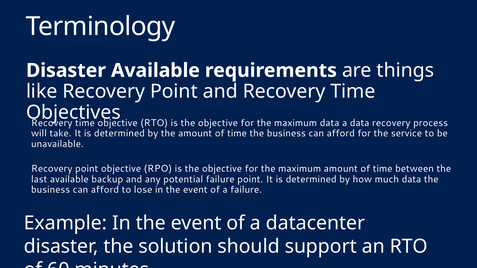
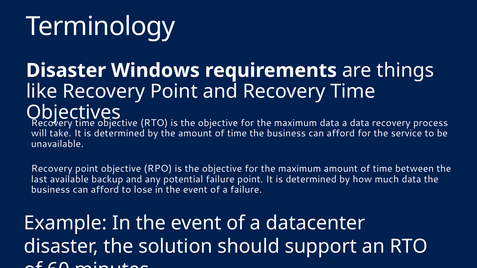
Disaster Available: Available -> Windows (155, 71)
